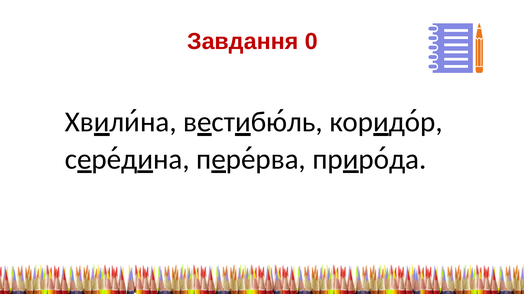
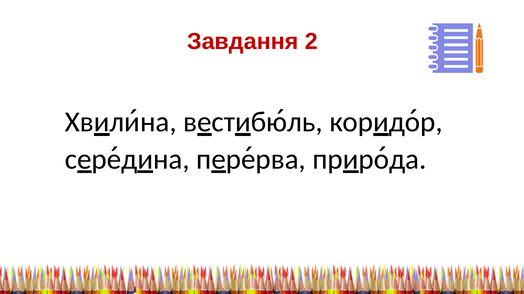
0: 0 -> 2 (311, 42)
